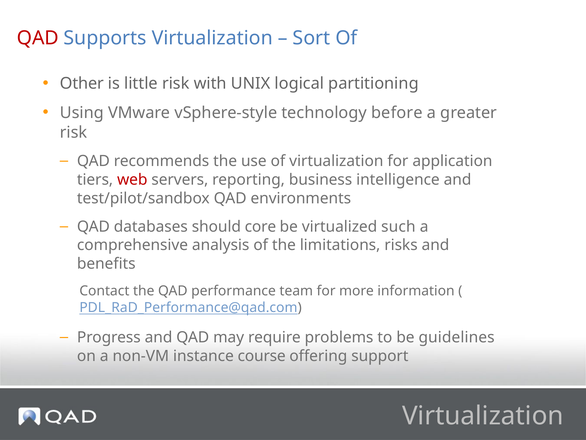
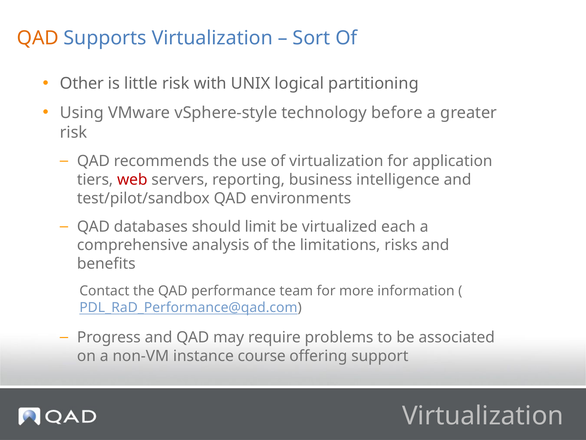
QAD colour: red -> orange (38, 38)
core: core -> limit (260, 226)
such: such -> each (398, 226)
guidelines: guidelines -> associated (457, 337)
